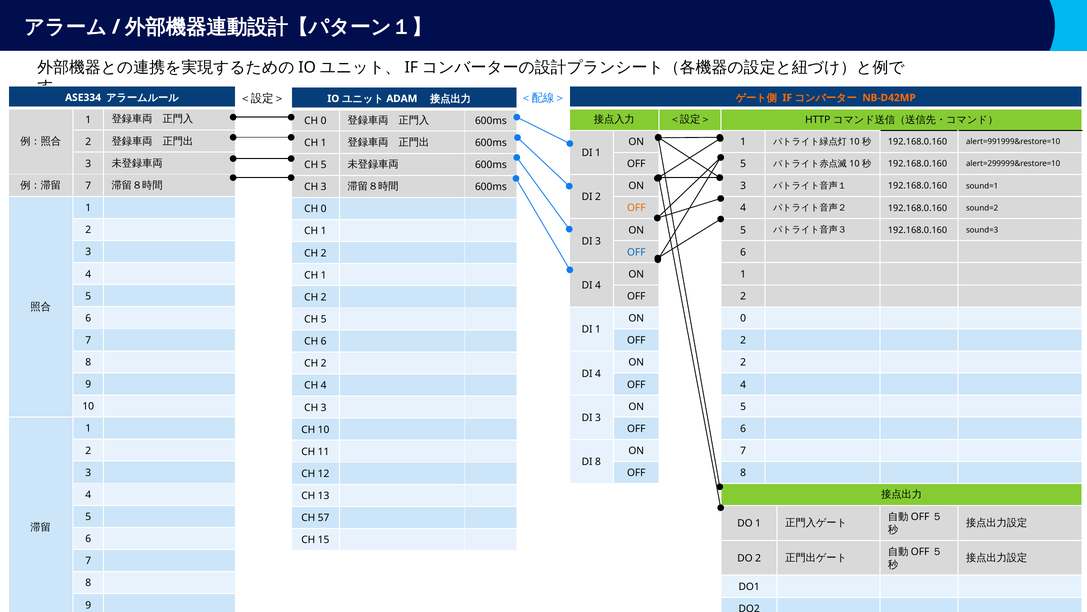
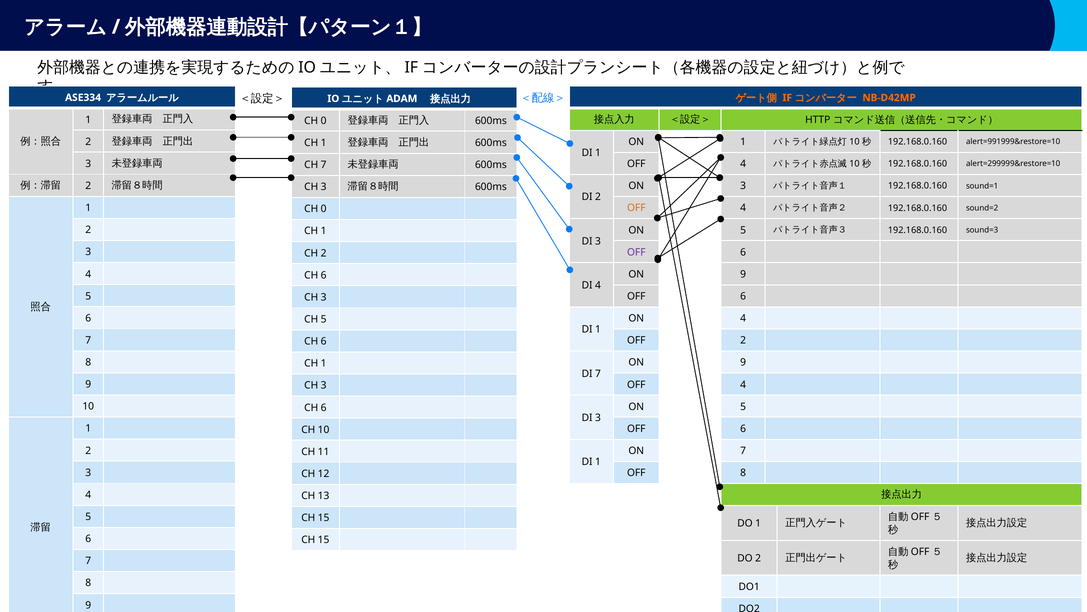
5: 5 -> 4 (743, 164)
5: 5 -> 7 (324, 165)
7: 7 -> 2 (88, 186)
OFF colour: blue -> purple (636, 252)
1: 1 -> 9 (743, 274)
1: 1 -> 6 (324, 275)
2: 2 -> 6 (743, 296)
2: 2 -> 3 (324, 297)
ON 0: 0 -> 4 (743, 318)
2: 2 -> 9 (743, 362)
2: 2 -> 1 (324, 363)
4: 4 -> 7 (598, 373)
4: 4 -> 3 (324, 385)
3: 3 -> 6 (324, 407)
8: 8 -> 1 (598, 462)
57: 57 -> 15 (324, 518)
